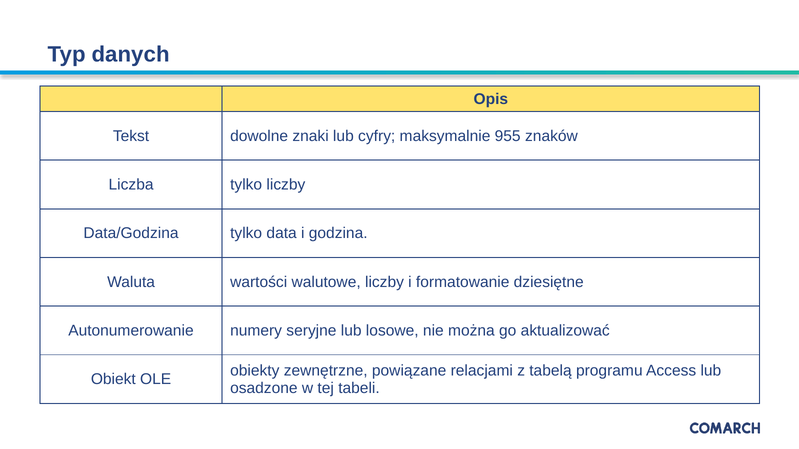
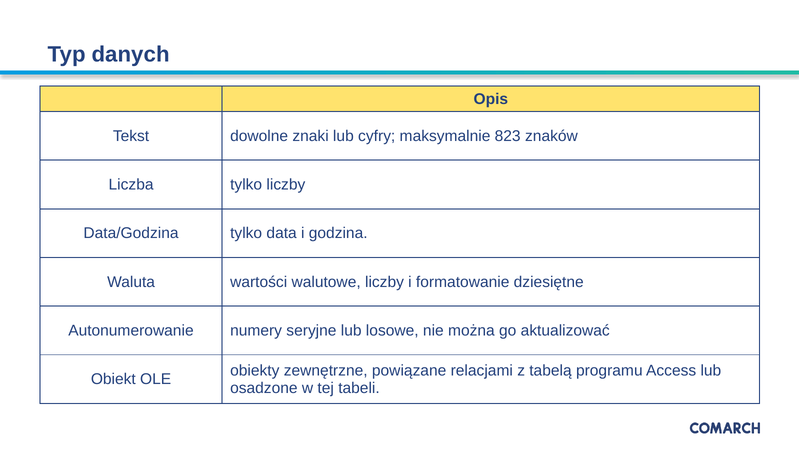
955: 955 -> 823 (508, 136)
